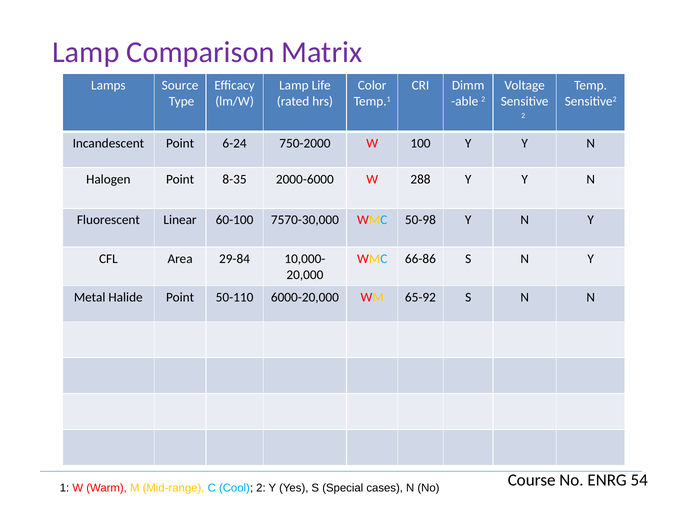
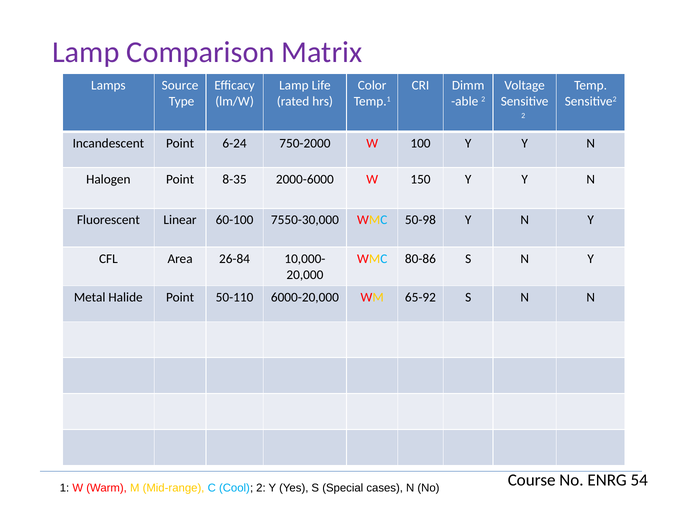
288: 288 -> 150 (421, 179)
7570-30,000: 7570-30,000 -> 7550-30,000 (305, 220)
29-84: 29-84 -> 26-84 (235, 259)
66-86: 66-86 -> 80-86 (420, 259)
